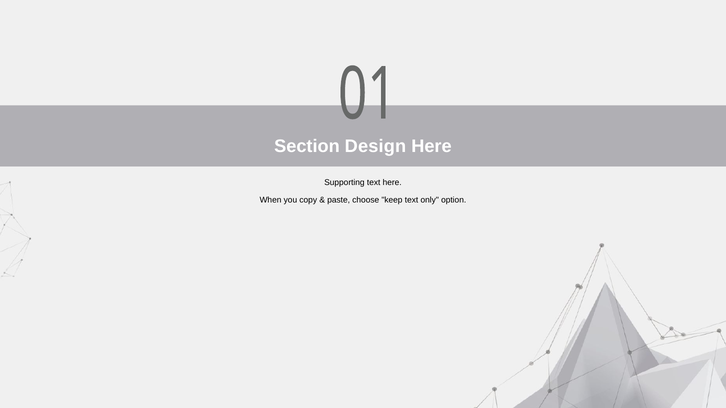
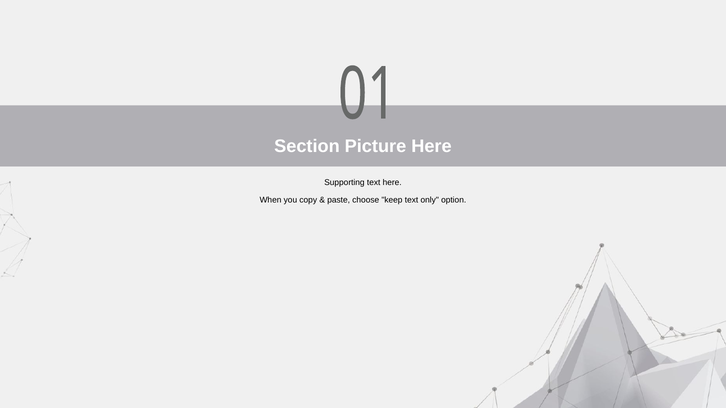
Design: Design -> Picture (375, 147)
